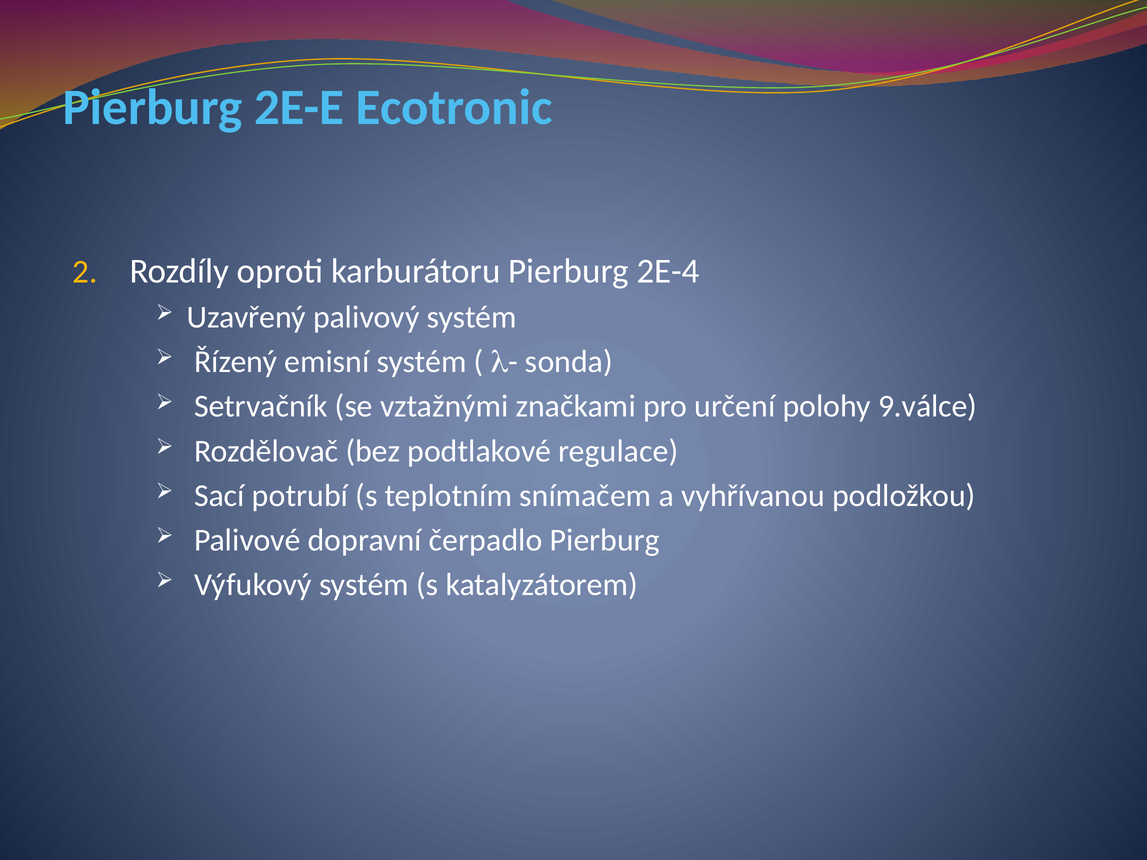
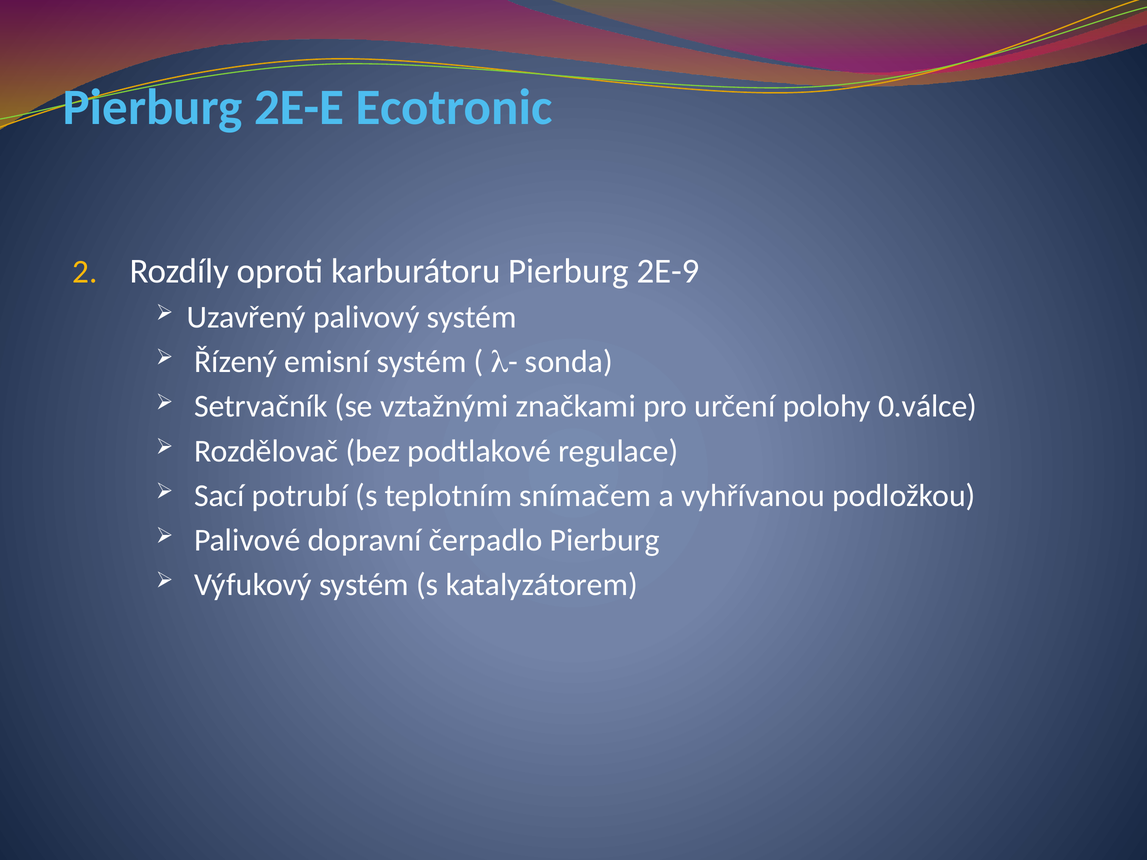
2E-4: 2E-4 -> 2E-9 (668, 271)
9.válce: 9.válce -> 0.válce (927, 407)
